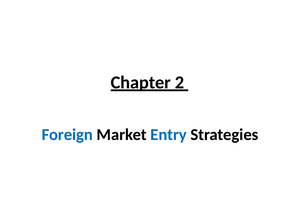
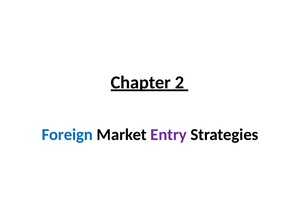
Entry colour: blue -> purple (169, 135)
